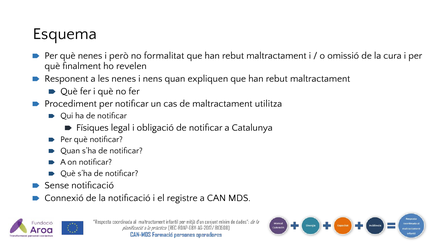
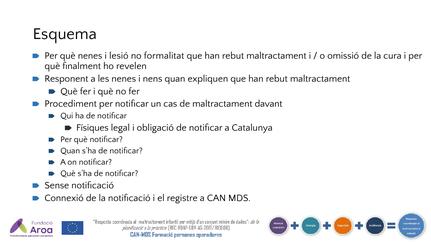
però: però -> lesió (119, 56)
utilitza: utilitza -> davant (269, 104)
